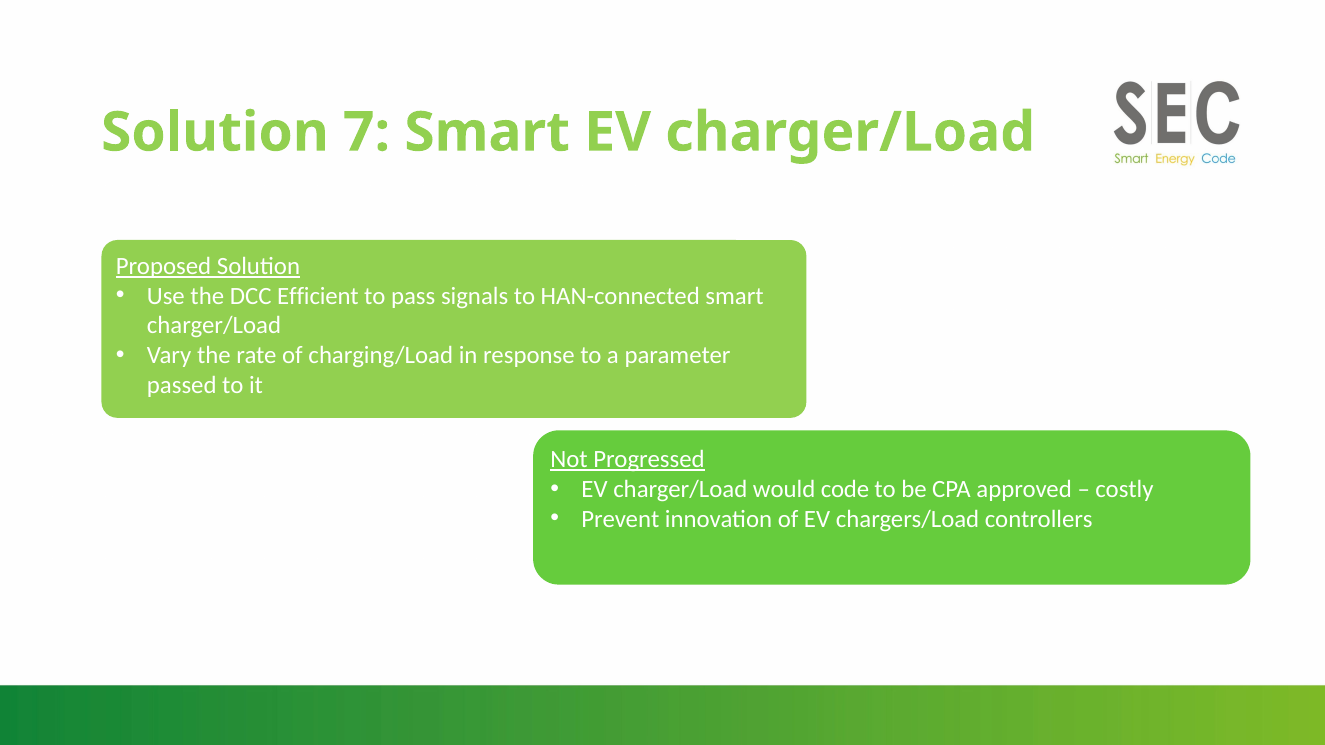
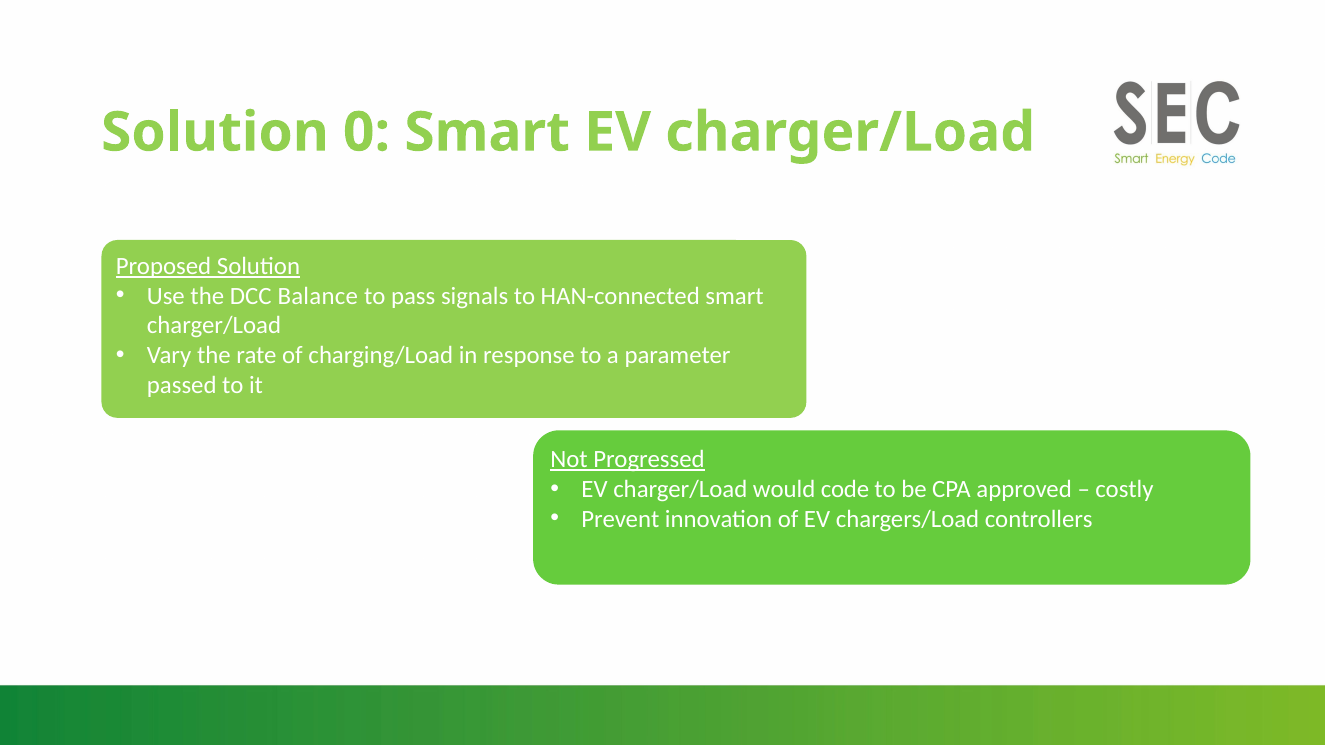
7: 7 -> 0 (367, 132)
Efficient: Efficient -> Balance (318, 296)
